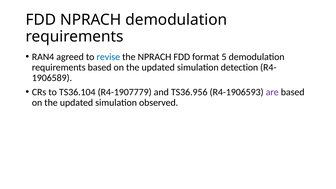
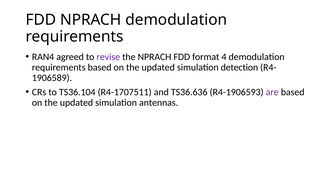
revise colour: blue -> purple (108, 57)
5: 5 -> 4 (224, 57)
R4-1907779: R4-1907779 -> R4-1707511 (125, 92)
TS36.956: TS36.956 -> TS36.636 (189, 92)
observed: observed -> antennas (159, 103)
